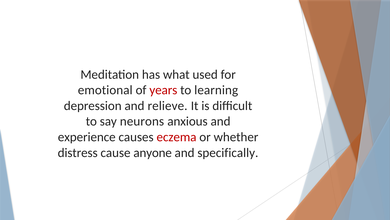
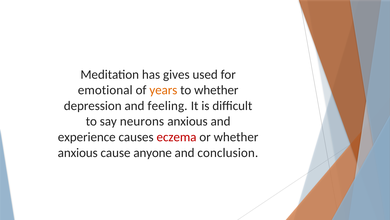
what: what -> gives (176, 74)
years colour: red -> orange (163, 90)
to learning: learning -> whether (216, 90)
relieve: relieve -> feeling (168, 105)
distress: distress -> anxious (78, 152)
specifically: specifically -> conclusion (228, 152)
